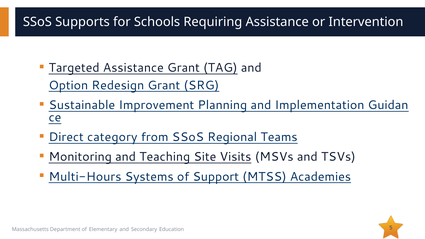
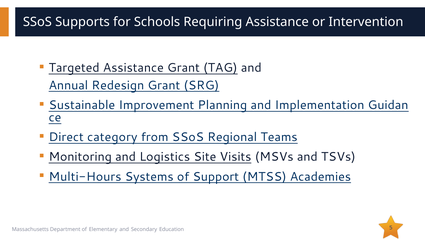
Option: Option -> Annual (68, 85)
Teaching: Teaching -> Logistics (165, 157)
